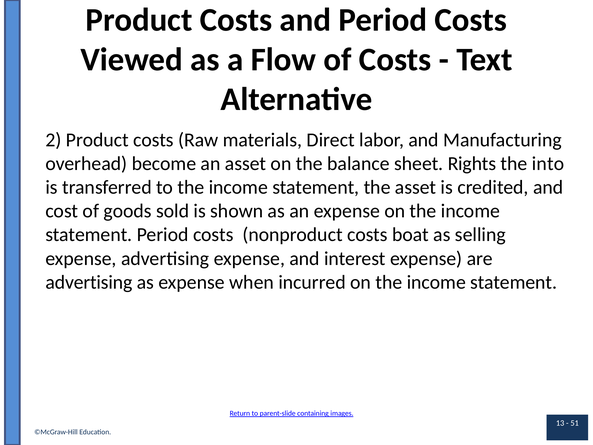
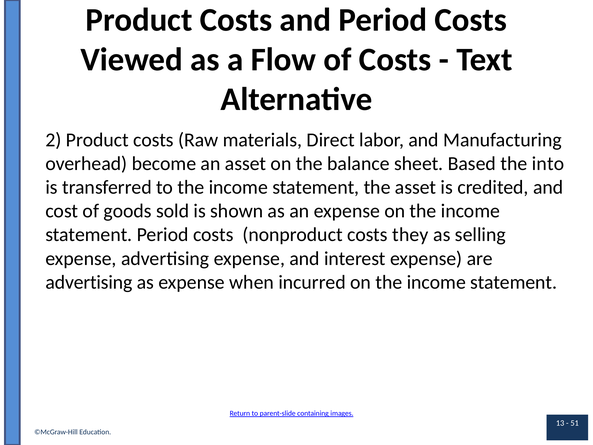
Rights: Rights -> Based (472, 163)
boat: boat -> they (410, 235)
